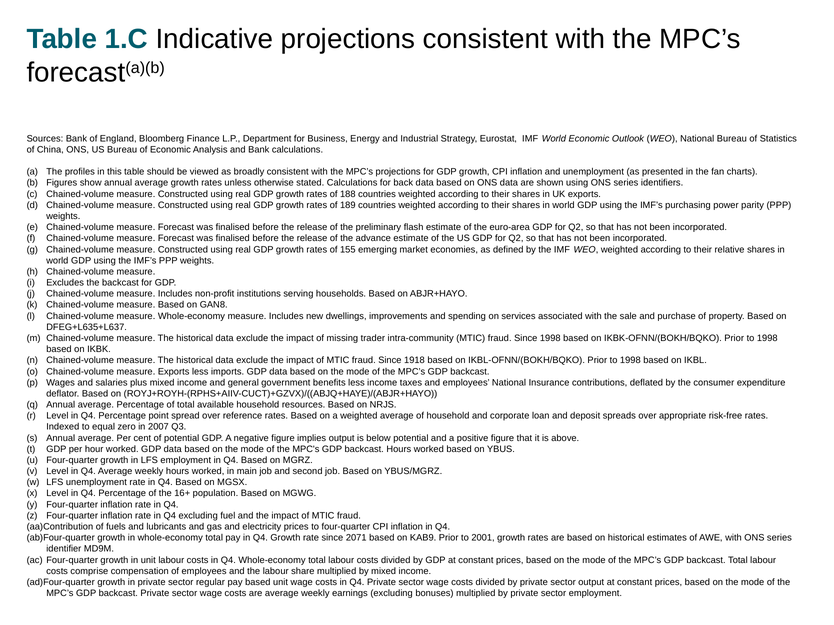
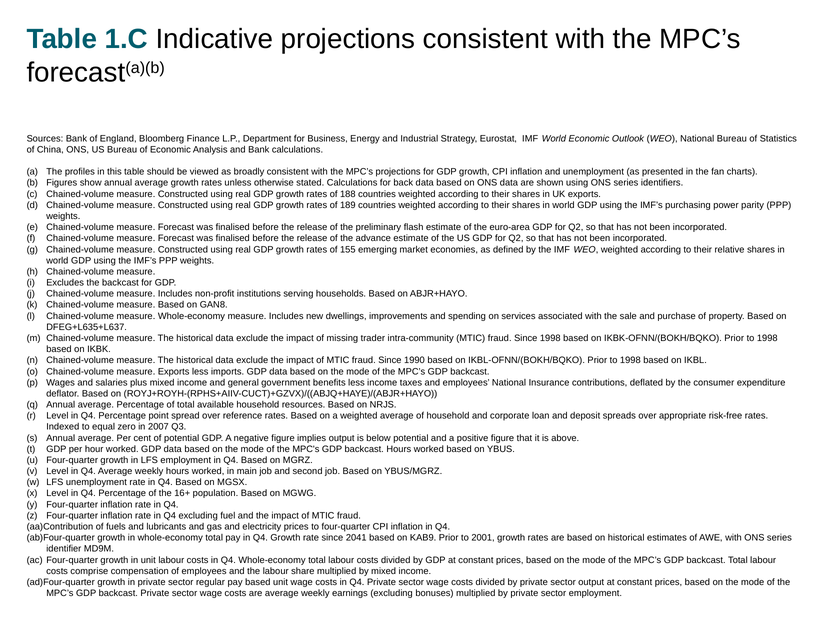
1918: 1918 -> 1990 (414, 361)
2071: 2071 -> 2041 (356, 538)
